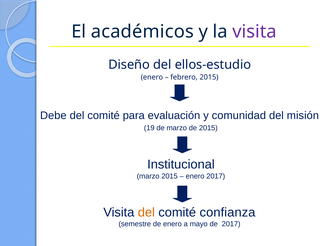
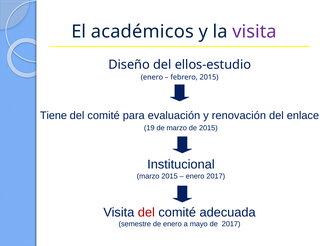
Debe: Debe -> Tiene (53, 116)
comunidad: comunidad -> renovación (239, 116)
misión: misión -> enlace (303, 116)
del colour: orange -> red (146, 213)
confianza: confianza -> adecuada (228, 213)
